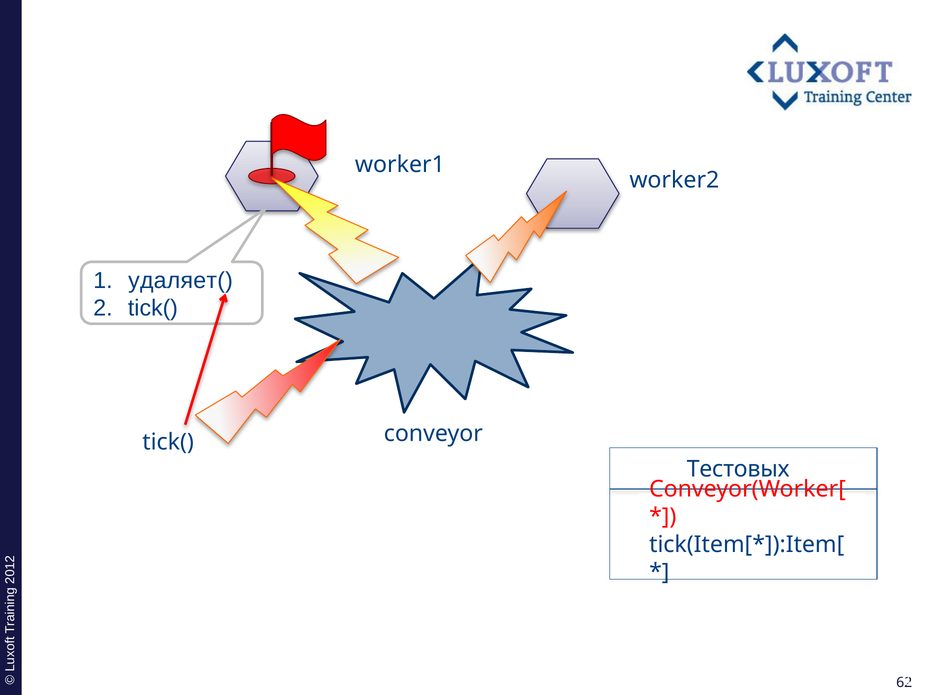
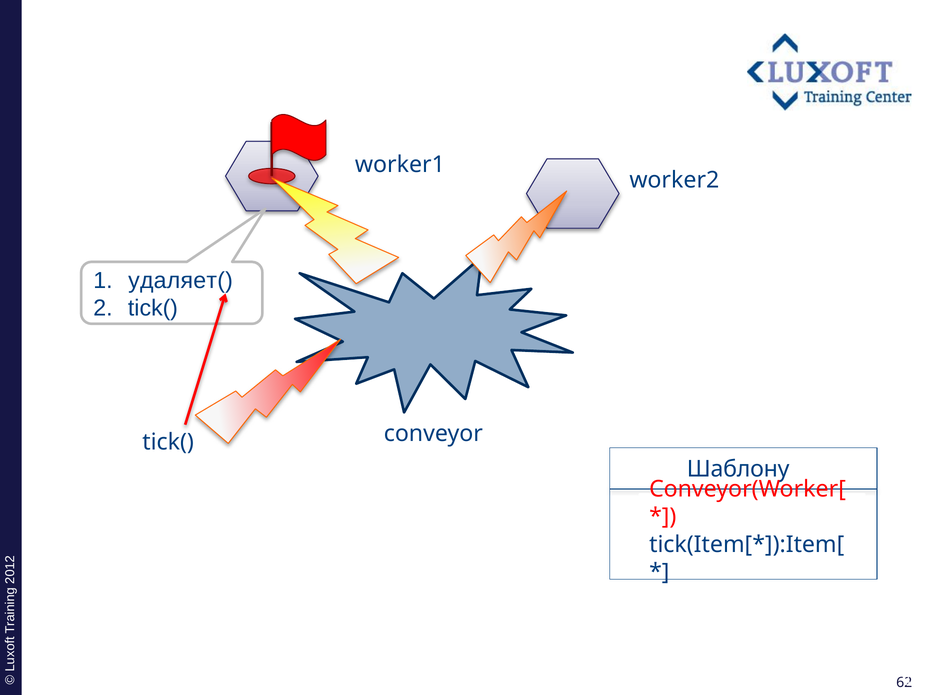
Тестовых: Тестовых -> Шаблону (738, 469)
